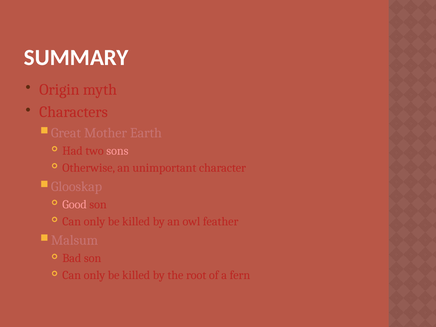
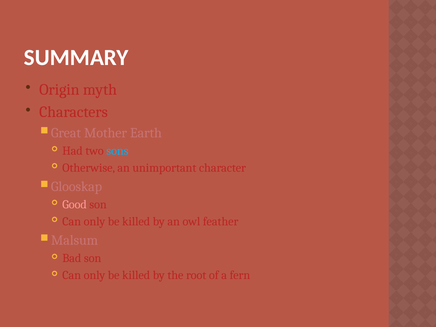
sons colour: pink -> light blue (117, 151)
